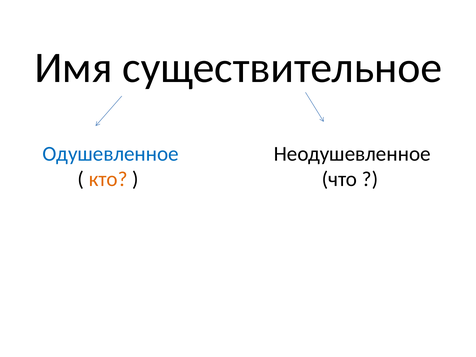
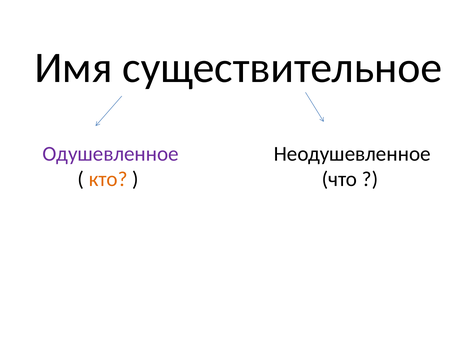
Одушевленное colour: blue -> purple (111, 154)
